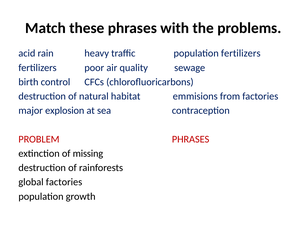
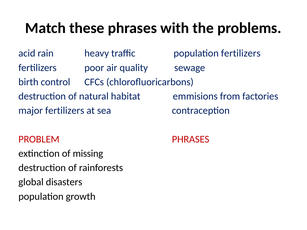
major explosion: explosion -> fertilizers (65, 111)
global factories: factories -> disasters (64, 182)
